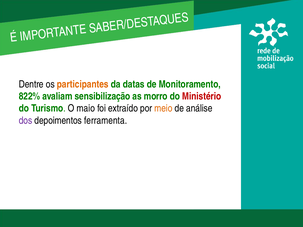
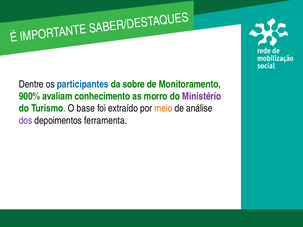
participantes colour: orange -> blue (83, 84)
datas: datas -> sobre (134, 84)
822%: 822% -> 900% (29, 96)
sensibilização: sensibilização -> conhecimento (102, 96)
Ministério colour: red -> purple (202, 96)
maio: maio -> base (86, 109)
